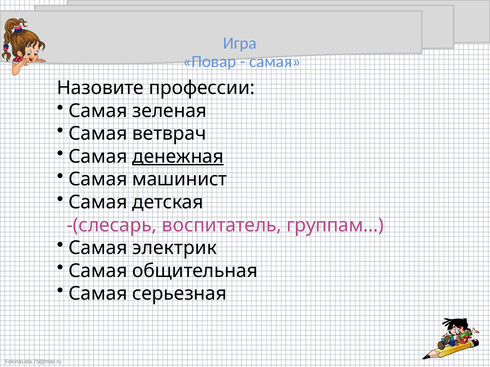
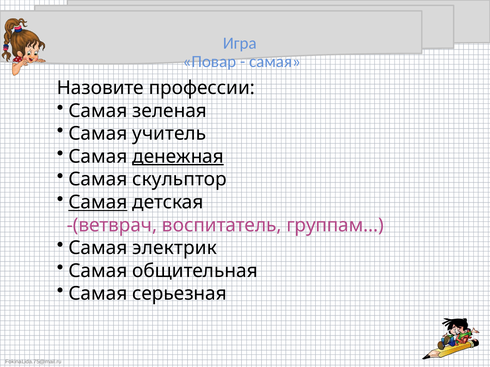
ветврач: ветврач -> учитель (169, 134)
машинист: машинист -> скульптор (180, 180)
Самая underline: none -> present (98, 203)
-(слесарь: -(слесарь -> -(ветврач (112, 225)
